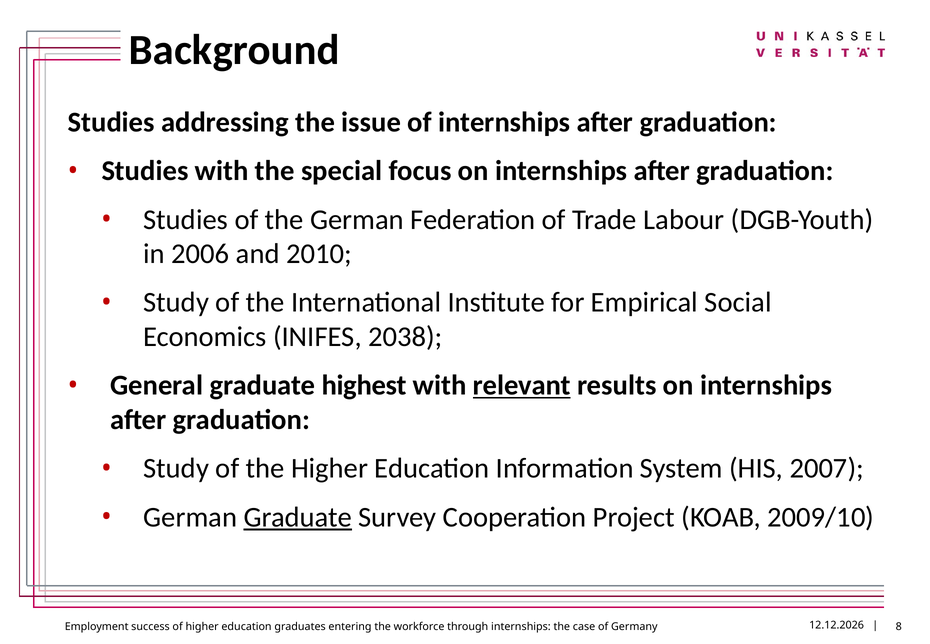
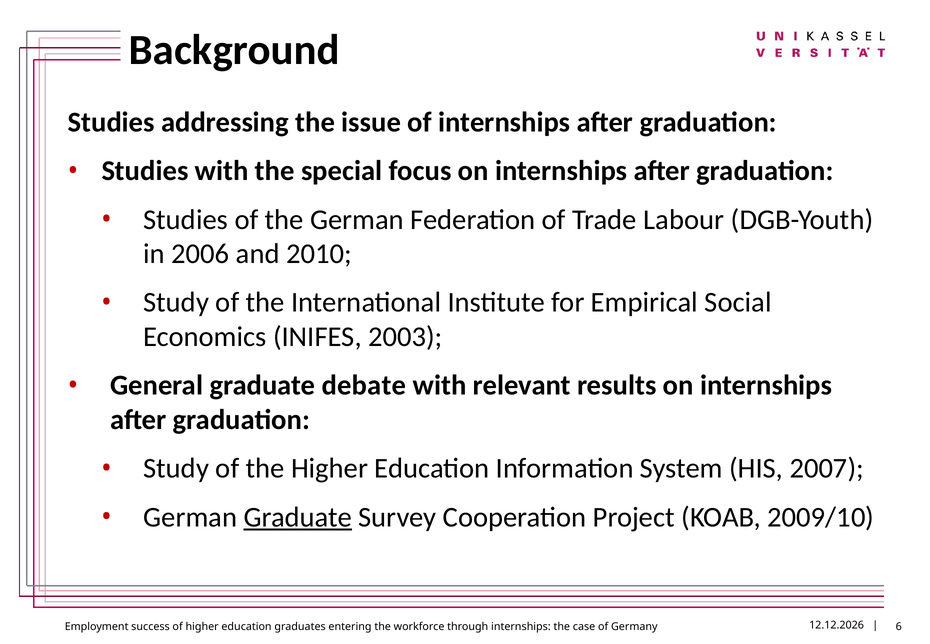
2038: 2038 -> 2003 (405, 337)
highest: highest -> debate (364, 385)
relevant underline: present -> none (522, 385)
8: 8 -> 6 (899, 627)
